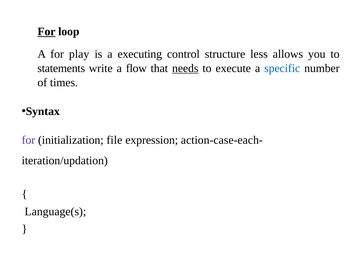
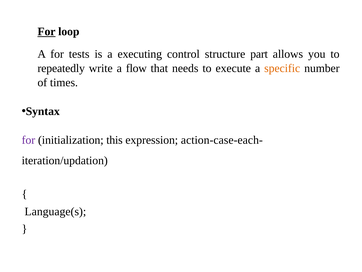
play: play -> tests (79, 54)
less: less -> part (259, 54)
statements: statements -> repeatedly (61, 68)
needs underline: present -> none (185, 68)
specific colour: blue -> orange (282, 68)
file: file -> this (115, 140)
